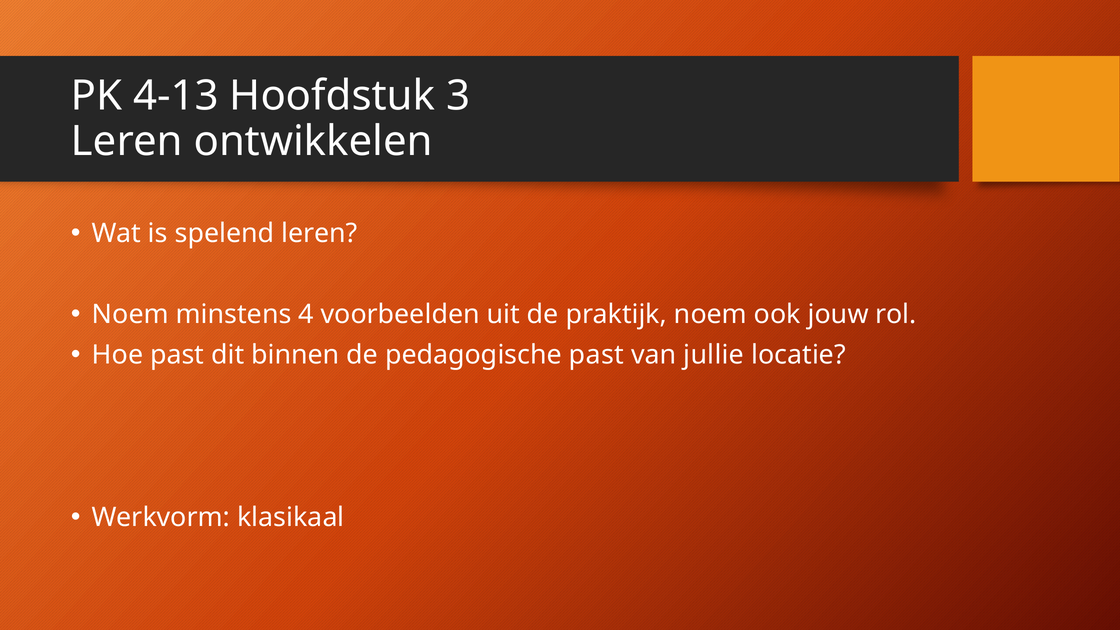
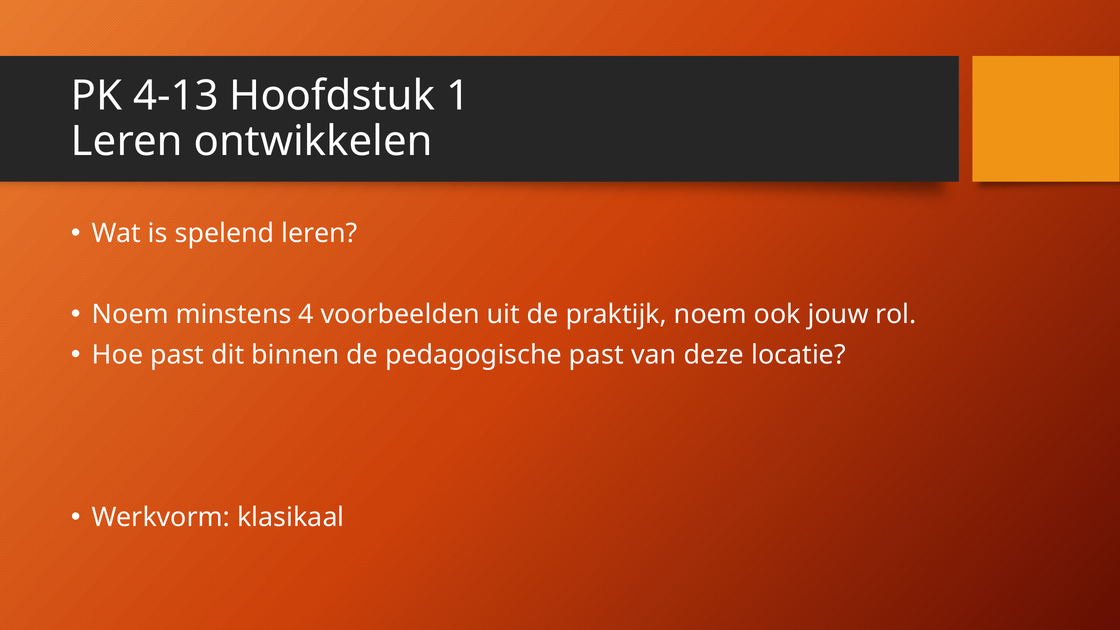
3: 3 -> 1 (458, 96)
jullie: jullie -> deze (714, 355)
